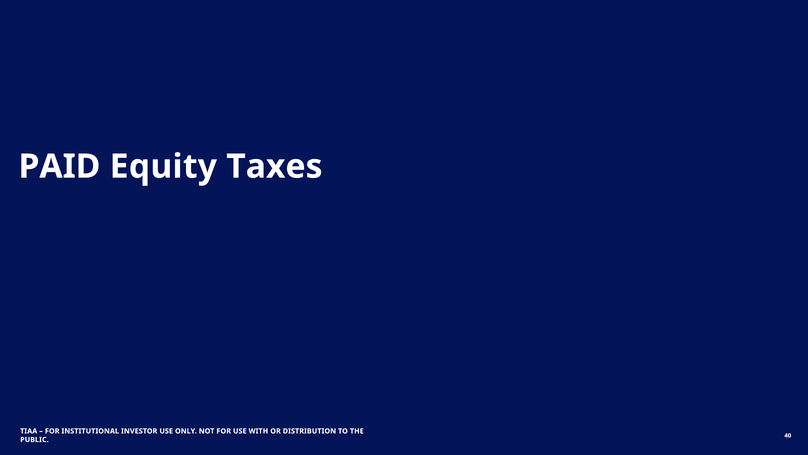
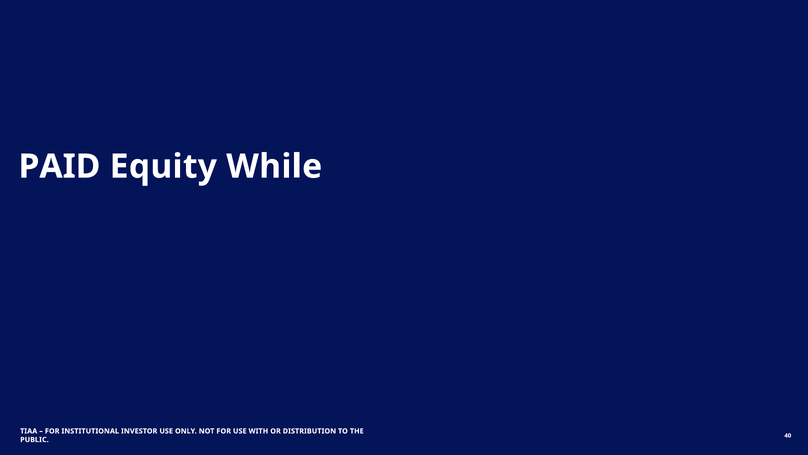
Taxes: Taxes -> While (274, 166)
